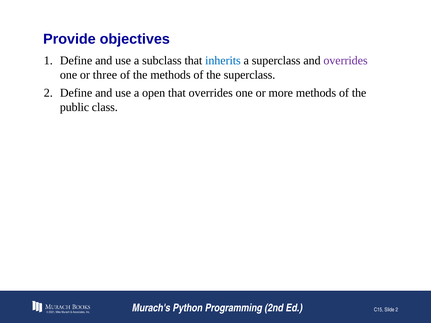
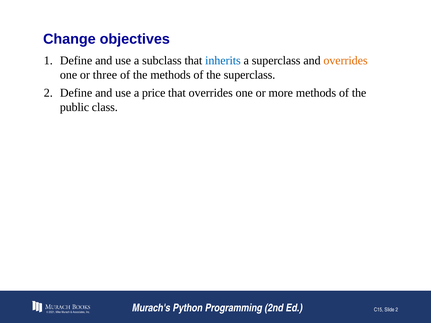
Provide: Provide -> Change (69, 39)
overrides colour: purple -> orange (346, 60)
open: open -> price (154, 93)
